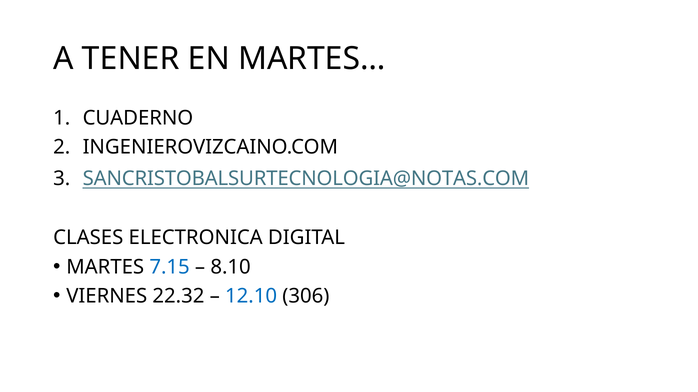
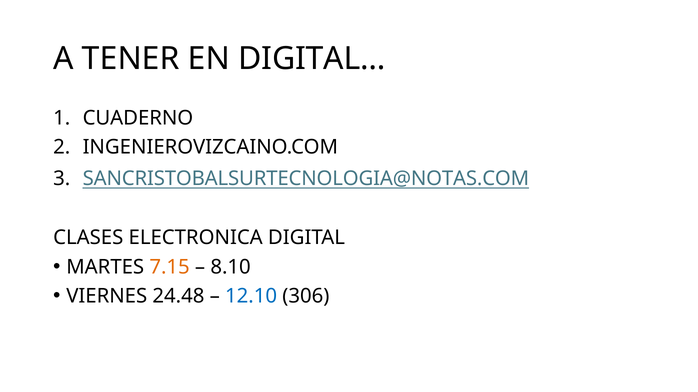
MARTES…: MARTES… -> DIGITAL… (312, 59)
7.15 colour: blue -> orange (170, 267)
22.32: 22.32 -> 24.48 (178, 297)
